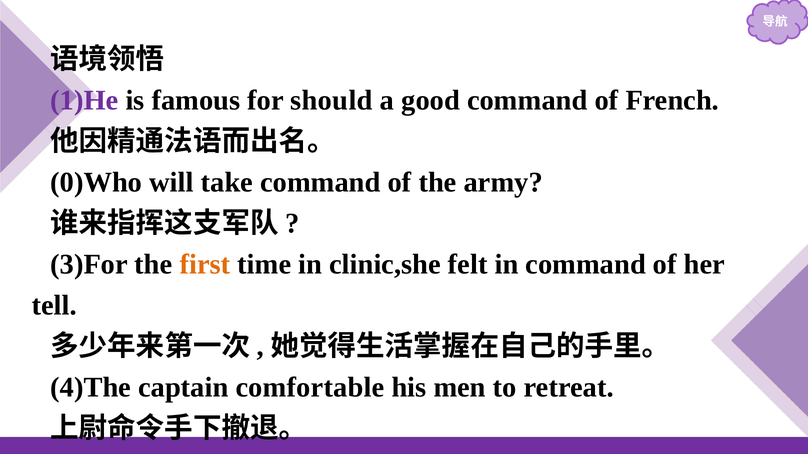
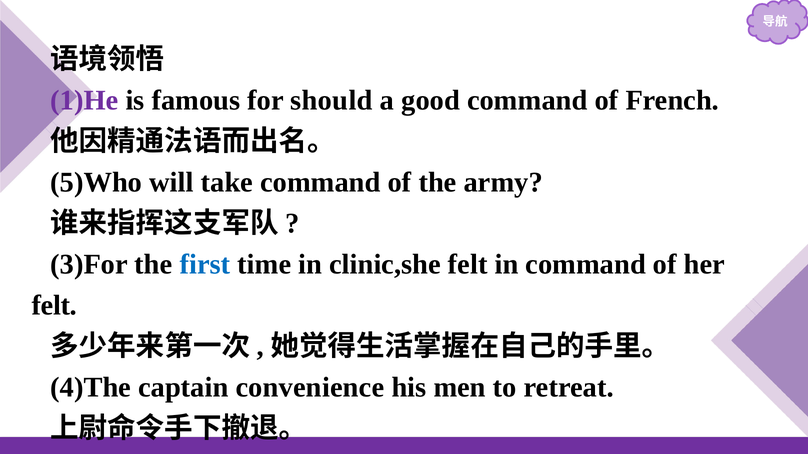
0)Who: 0)Who -> 5)Who (96, 182)
first colour: orange -> blue (205, 265)
tell: tell -> felt (54, 306)
comfortable: comfortable -> convenience (310, 388)
